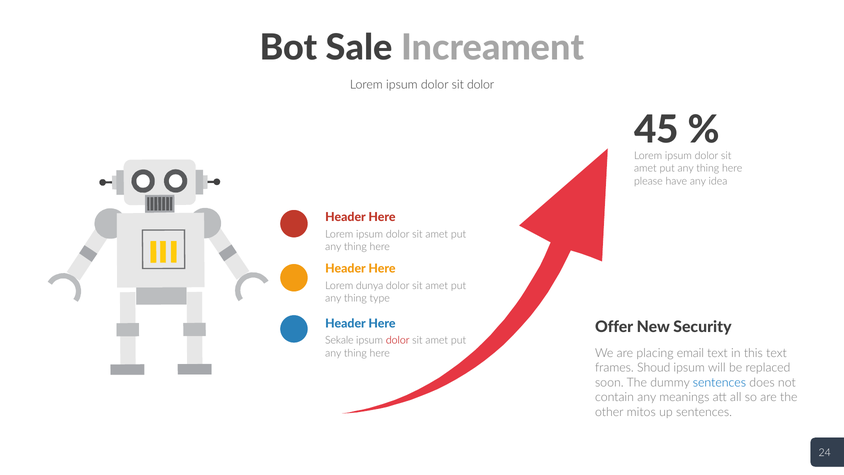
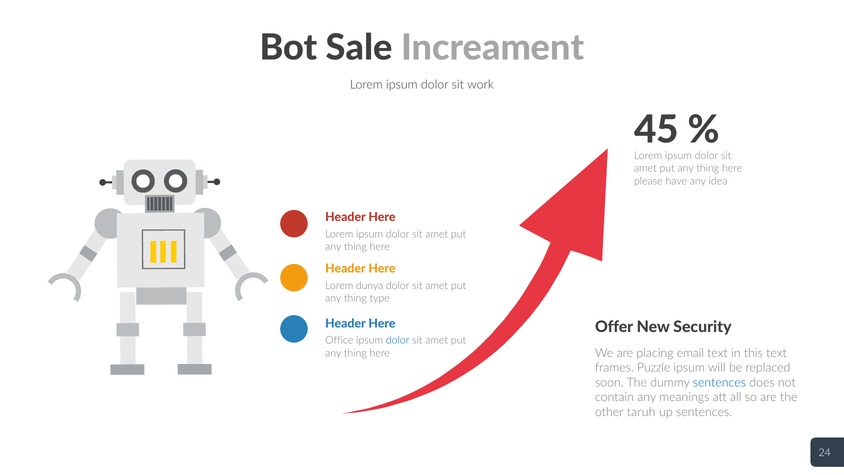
sit dolor: dolor -> work (481, 85)
Sekale: Sekale -> Office (339, 340)
dolor colour: red -> blue (398, 340)
Shoud: Shoud -> Puzzle (654, 368)
mitos: mitos -> taruh (641, 412)
